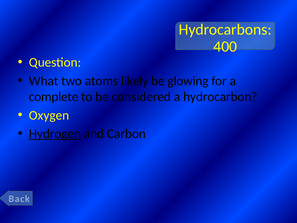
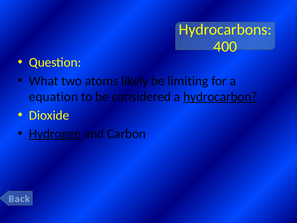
glowing: glowing -> limiting (188, 81)
complete: complete -> equation (53, 97)
hydrocarbon underline: none -> present (220, 97)
Oxygen: Oxygen -> Dioxide (49, 115)
